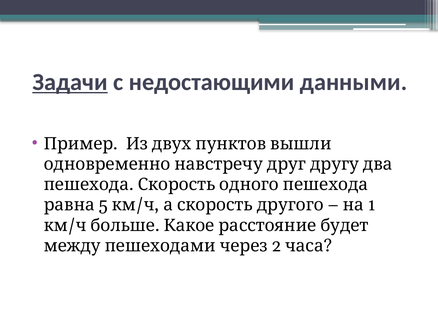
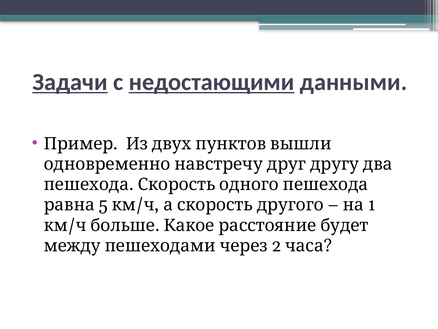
недостающими underline: none -> present (212, 82)
